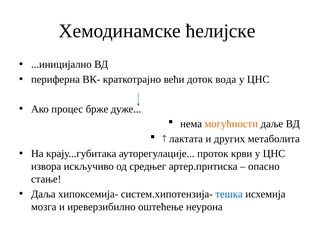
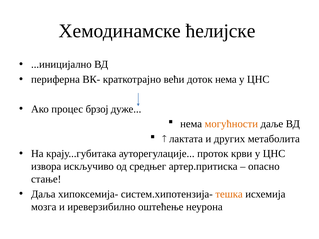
доток вода: вода -> нема (226, 79)
брже: брже -> брзој (97, 109)
тешка colour: blue -> orange (229, 194)
